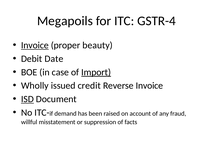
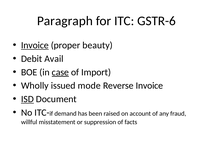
Megapoils: Megapoils -> Paragraph (65, 21)
GSTR-4: GSTR-4 -> GSTR-6 (157, 21)
Date: Date -> Avail (54, 59)
case underline: none -> present (60, 72)
Import underline: present -> none (96, 72)
credit: credit -> mode (89, 86)
